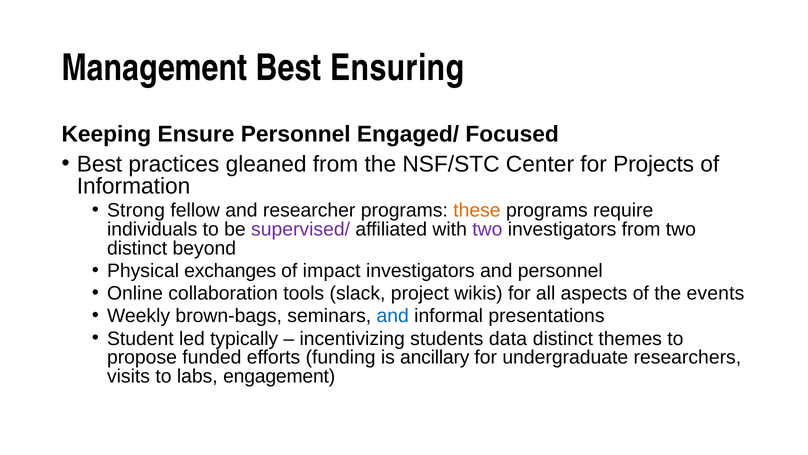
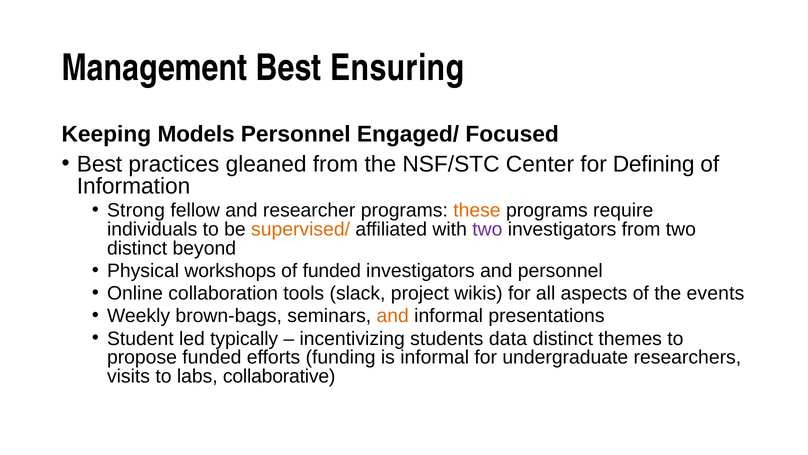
Ensure: Ensure -> Models (196, 134)
Projects: Projects -> Defining (654, 164)
supervised/ colour: purple -> orange (301, 229)
exchanges: exchanges -> workshops (230, 271)
of impact: impact -> funded (332, 271)
and colour: blue -> orange (393, 316)
is ancillary: ancillary -> informal (435, 357)
engagement: engagement -> collaborative (279, 376)
